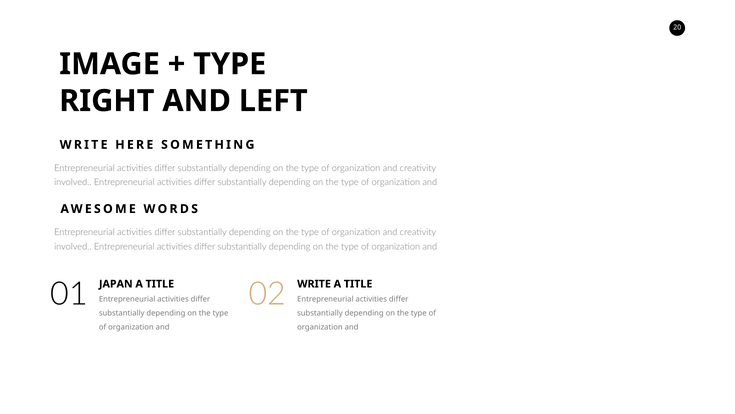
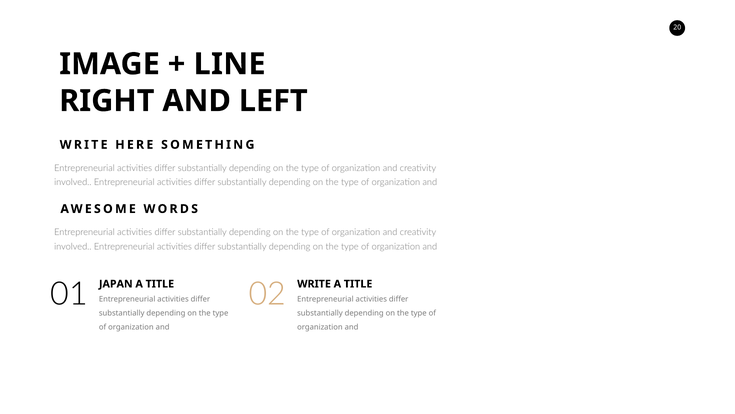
TYPE: TYPE -> LINE (230, 64)
